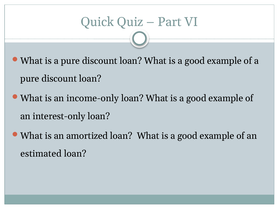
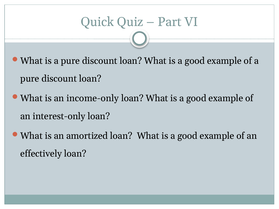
estimated: estimated -> effectively (41, 154)
